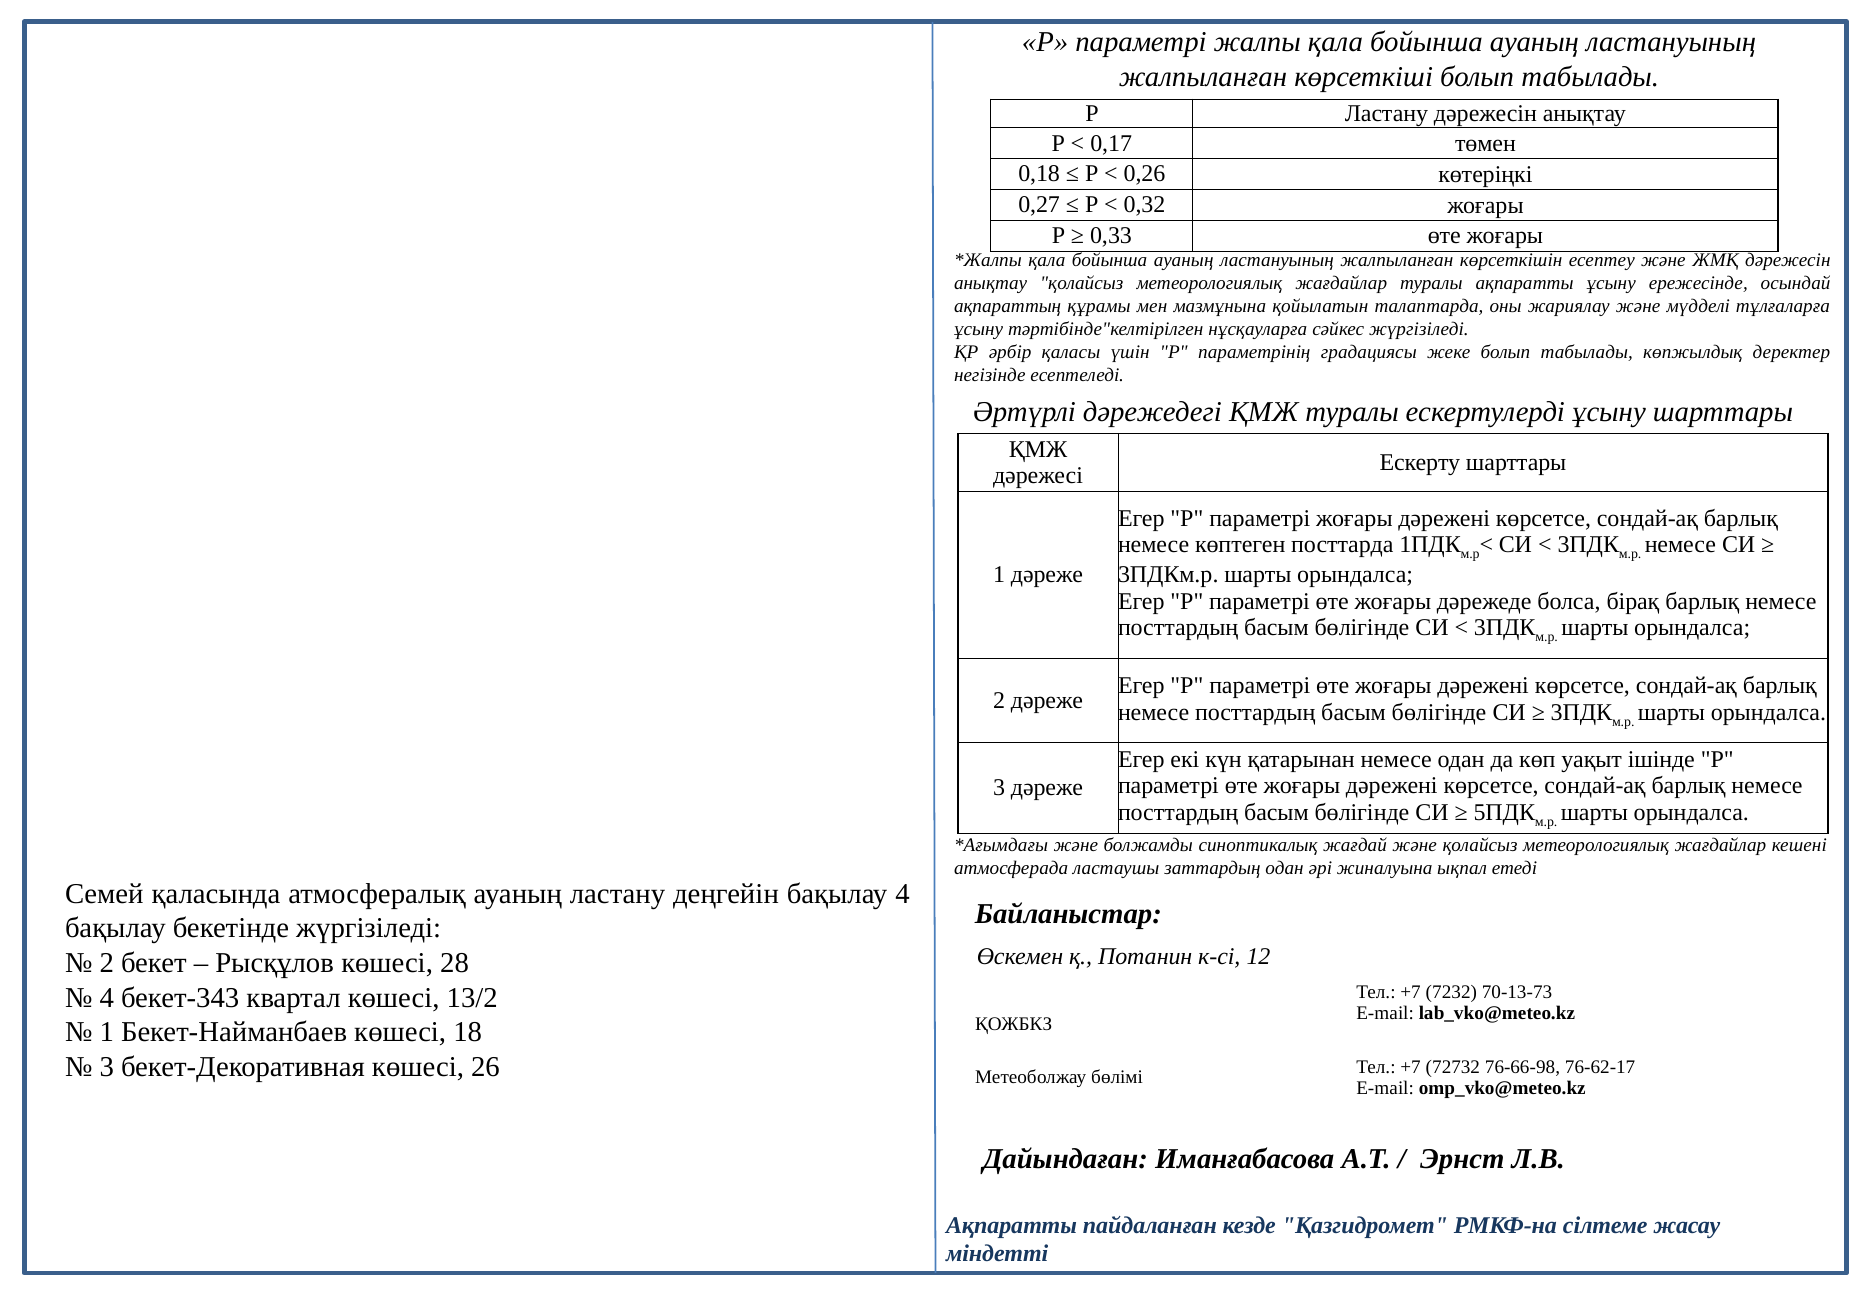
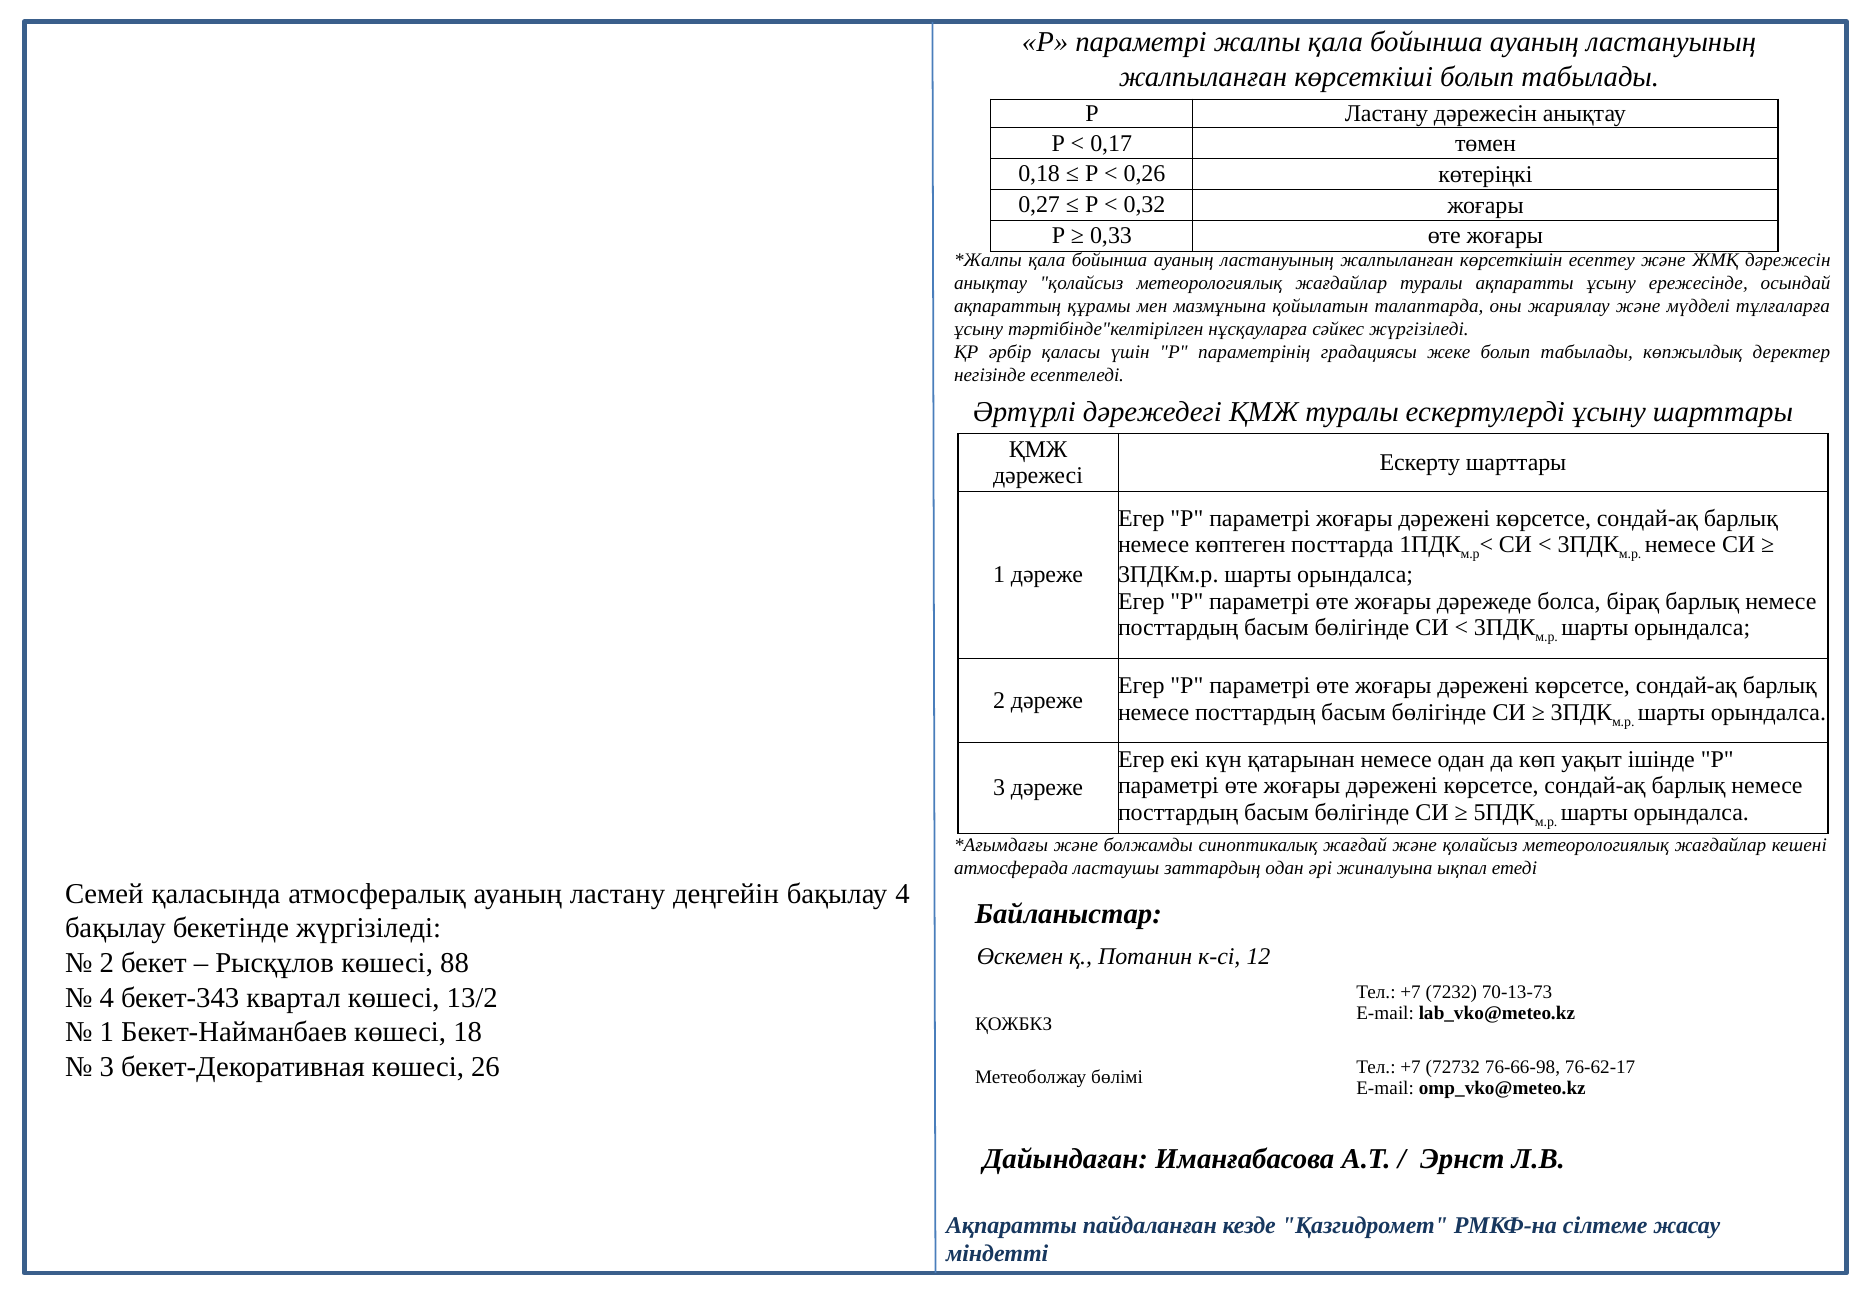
28: 28 -> 88 (455, 963)
